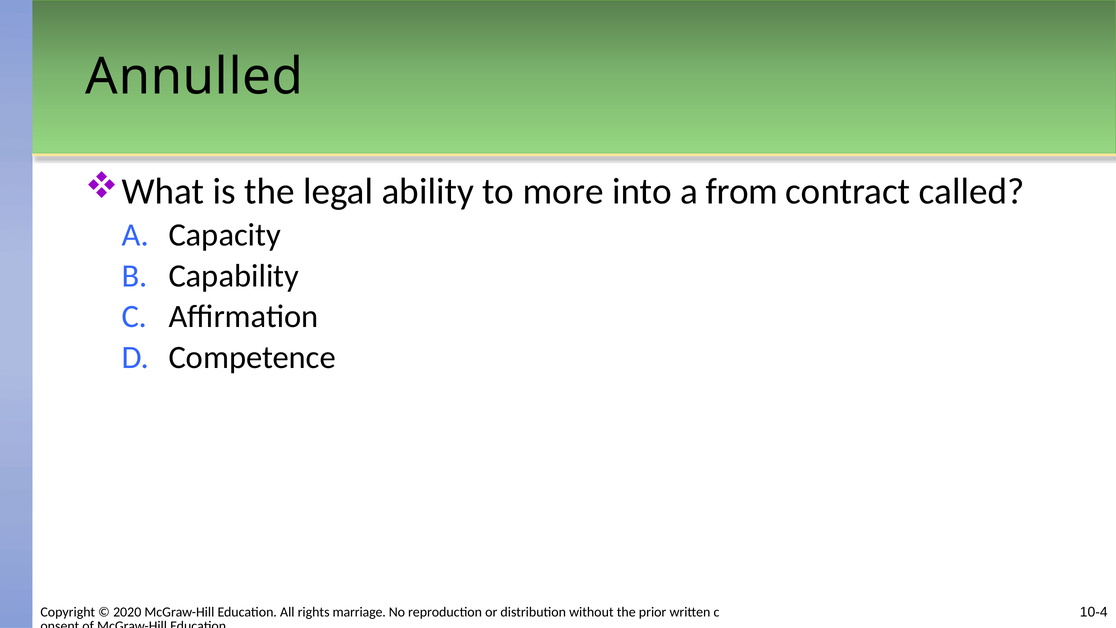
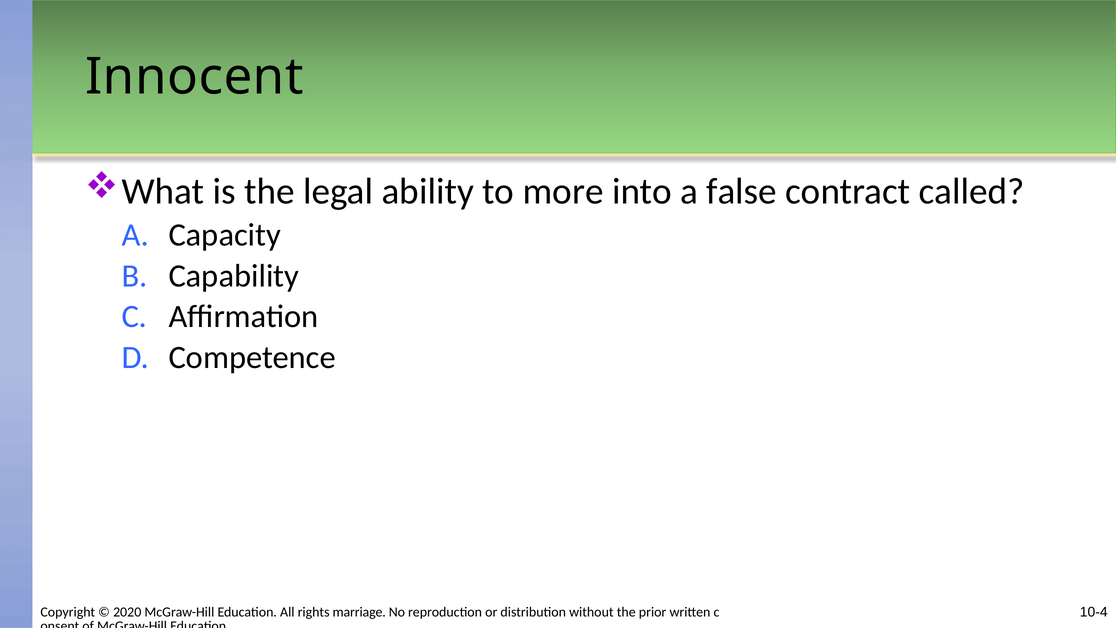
Annulled: Annulled -> Innocent (194, 77)
from: from -> false (742, 191)
